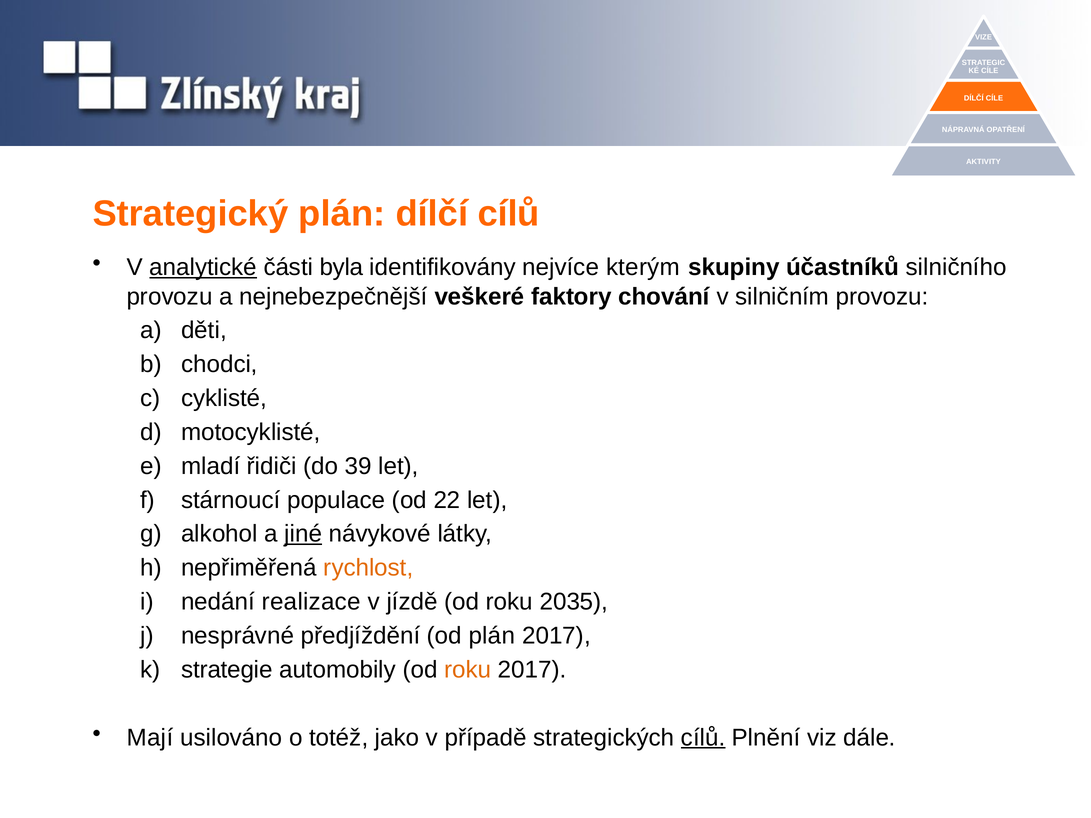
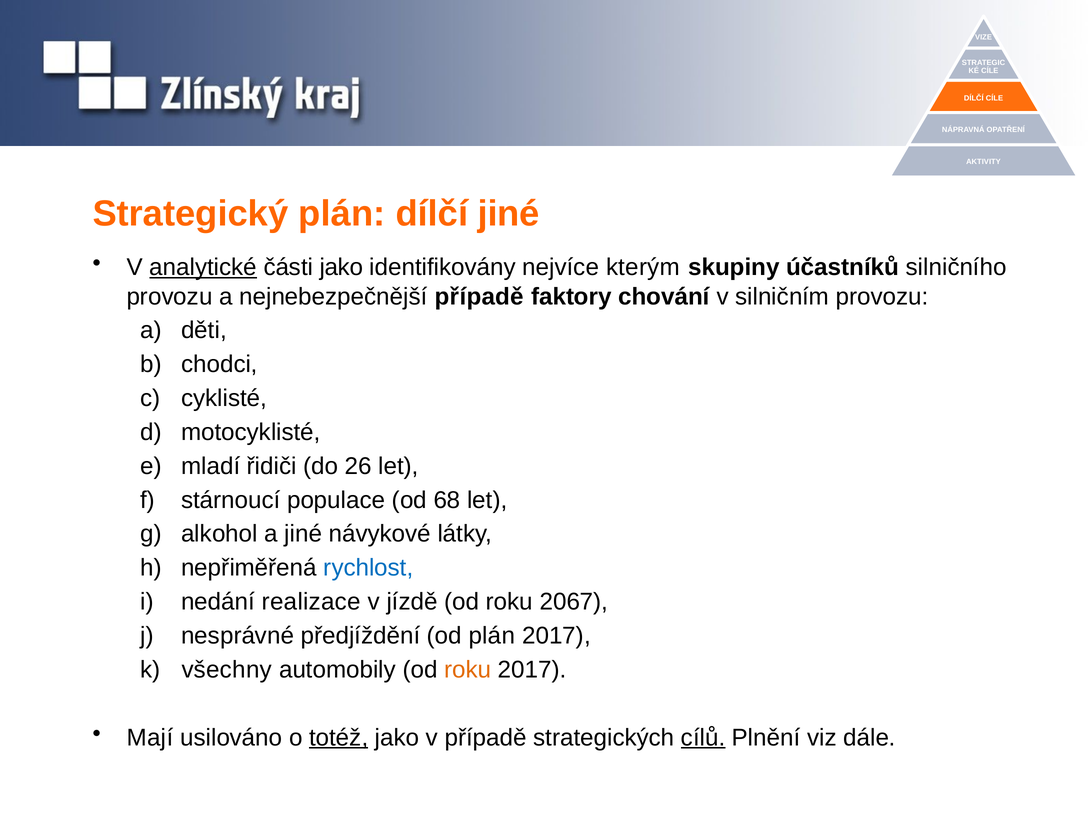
dílčí cílů: cílů -> jiné (509, 214)
části byla: byla -> jako (341, 268)
nejnebezpečnější veškeré: veškeré -> případě (479, 297)
39: 39 -> 26 (358, 466)
22: 22 -> 68 (447, 500)
jiné underline: present -> none (303, 534)
rychlost colour: orange -> blue (368, 568)
2035: 2035 -> 2067 (574, 602)
strategie: strategie -> všechny (227, 670)
totéž underline: none -> present (339, 738)
